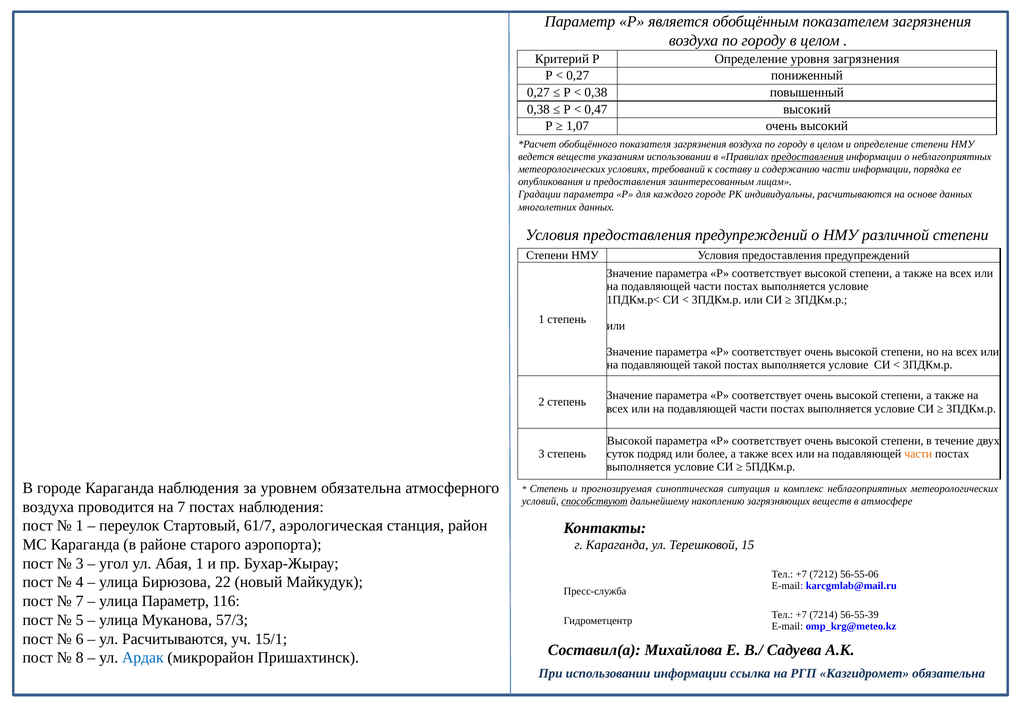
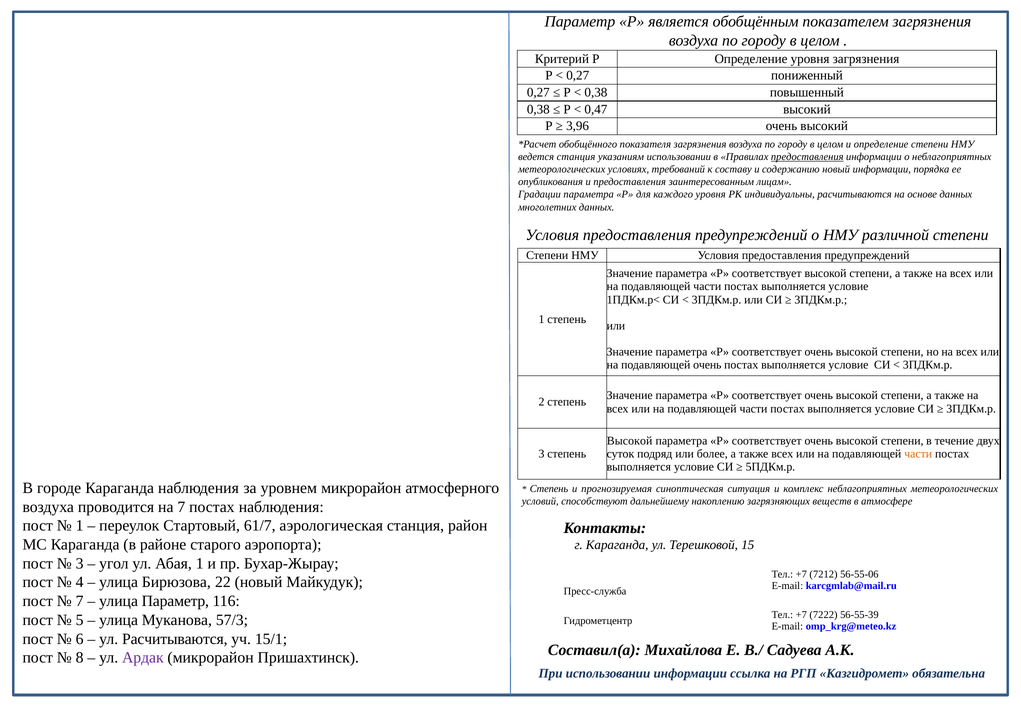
1,07: 1,07 -> 3,96 (578, 126)
ведется веществ: веществ -> станция (576, 157)
содержанию части: части -> новый (836, 169)
каждого городе: городе -> уровня (711, 194)
подавляющей такой: такой -> очень (707, 365)
уровнем обязательна: обязательна -> микрорайон (361, 488)
способствуют underline: present -> none (594, 501)
7214: 7214 -> 7222 (823, 615)
Ардак colour: blue -> purple (143, 658)
